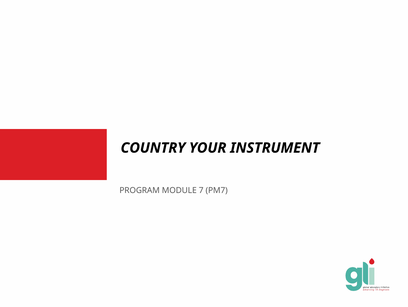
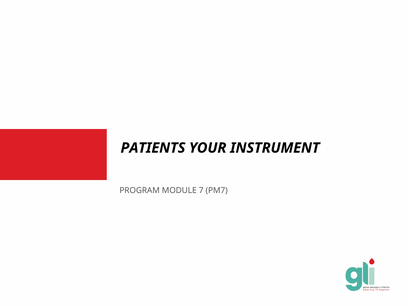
COUNTRY: COUNTRY -> PATIENTS (153, 148)
